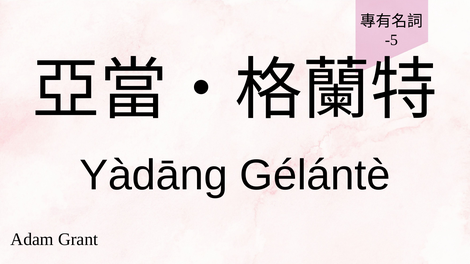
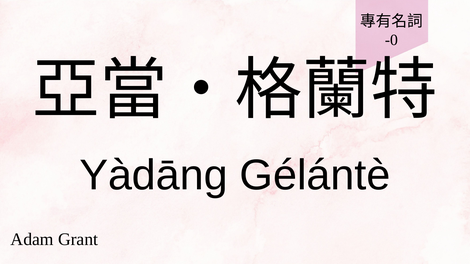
-5: -5 -> -0 (391, 40)
